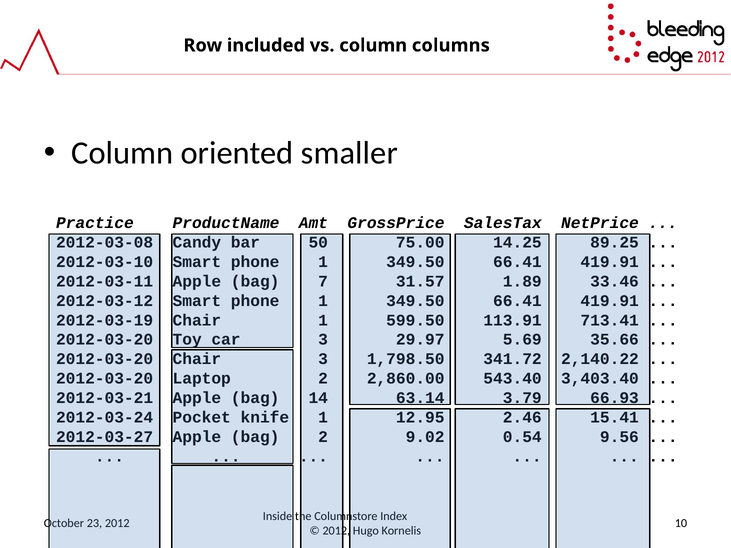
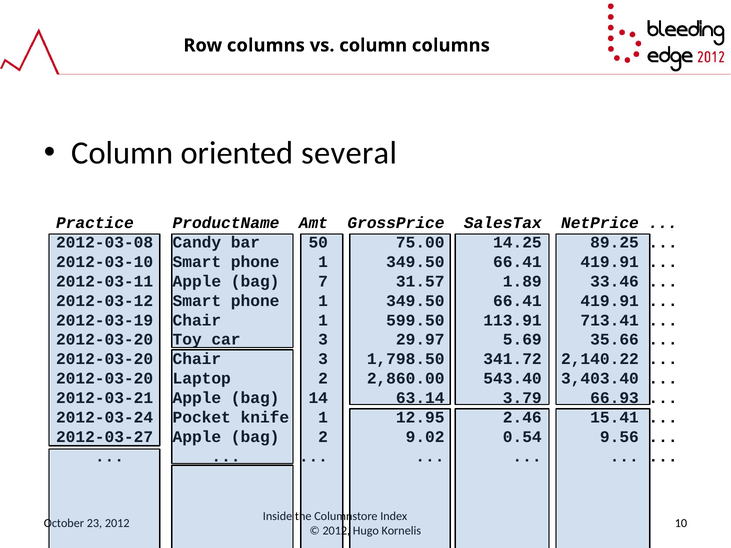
Row included: included -> columns (266, 45)
smaller: smaller -> several (349, 153)
